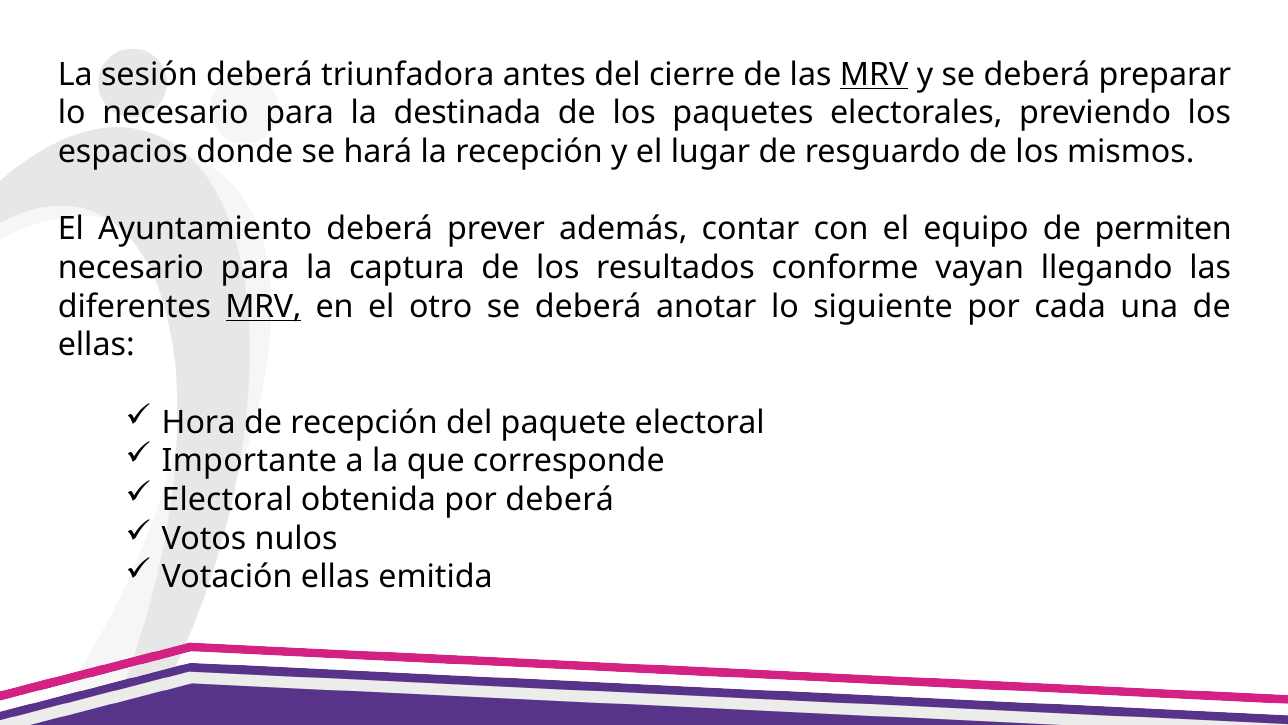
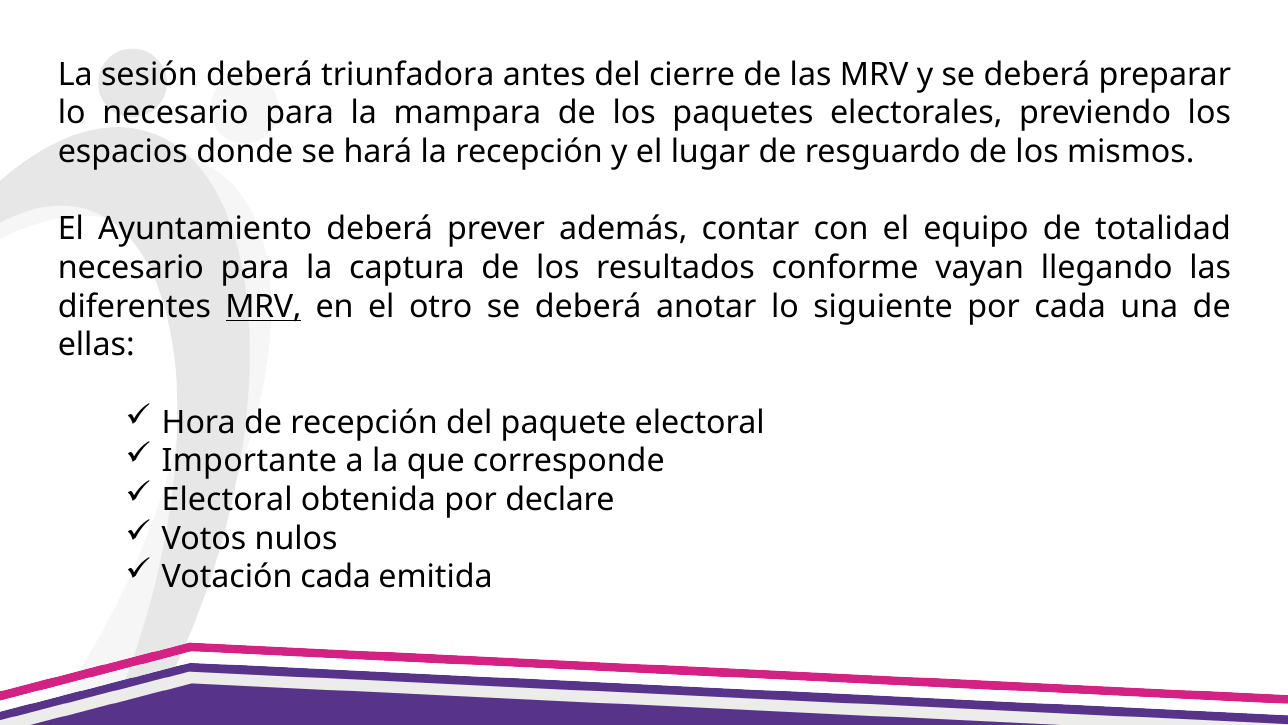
MRV underline: present -> none (874, 75)
destinada: destinada -> mampara (467, 113)
permiten: permiten -> totalidad (1163, 229)
por deberá: deberá -> declare (560, 500)
Votación ellas: ellas -> cada (336, 577)
